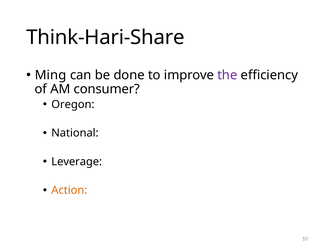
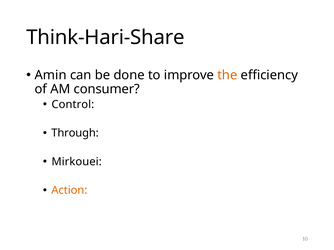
Ming: Ming -> Amin (51, 75)
the colour: purple -> orange (227, 75)
Oregon: Oregon -> Control (73, 105)
National: National -> Through (75, 133)
Leverage: Leverage -> Mirkouei (77, 162)
